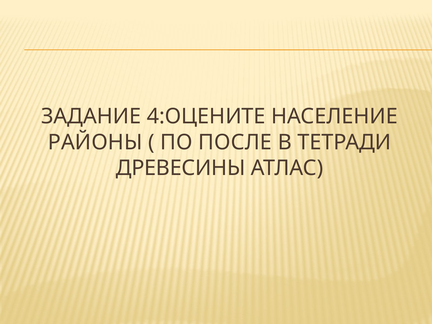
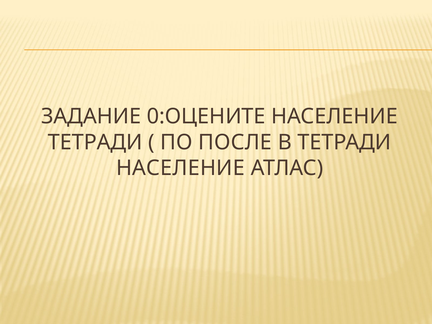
4:ОЦЕНИТЕ: 4:ОЦЕНИТЕ -> 0:ОЦЕНИТЕ (206, 116)
РАЙОНЫ: РАЙОНЫ -> ТЕТРАДИ (95, 142)
ДРЕВЕСИНЫ: ДРЕВЕСИНЫ -> НАСЕЛЕНИЕ (180, 168)
